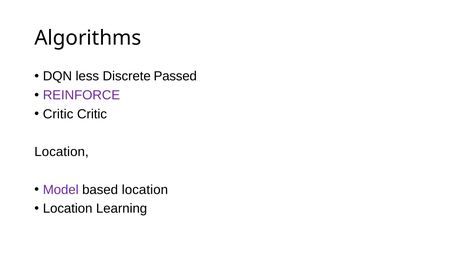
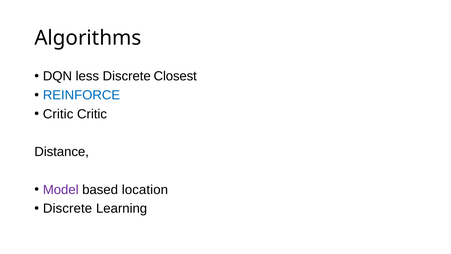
Passed: Passed -> Closest (175, 76)
REINFORCE colour: purple -> blue (81, 95)
Location: Location -> Distance (62, 152)
Location: Location -> Discrete (68, 208)
